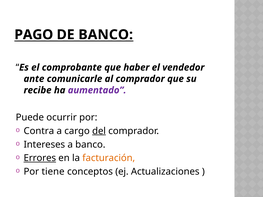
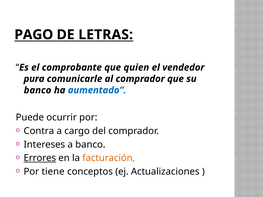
DE BANCO: BANCO -> LETRAS (106, 35)
haber: haber -> quien (136, 68)
ante: ante -> pura (34, 79)
recibe: recibe -> banco (38, 90)
aumentado colour: purple -> blue (97, 90)
del underline: present -> none (99, 131)
